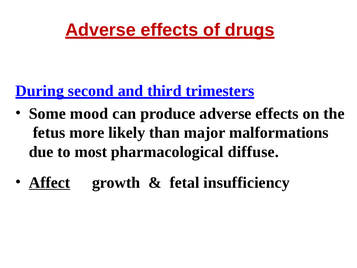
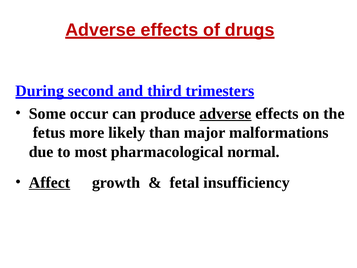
mood: mood -> occur (89, 114)
adverse underline: none -> present (225, 114)
diffuse: diffuse -> normal (253, 152)
